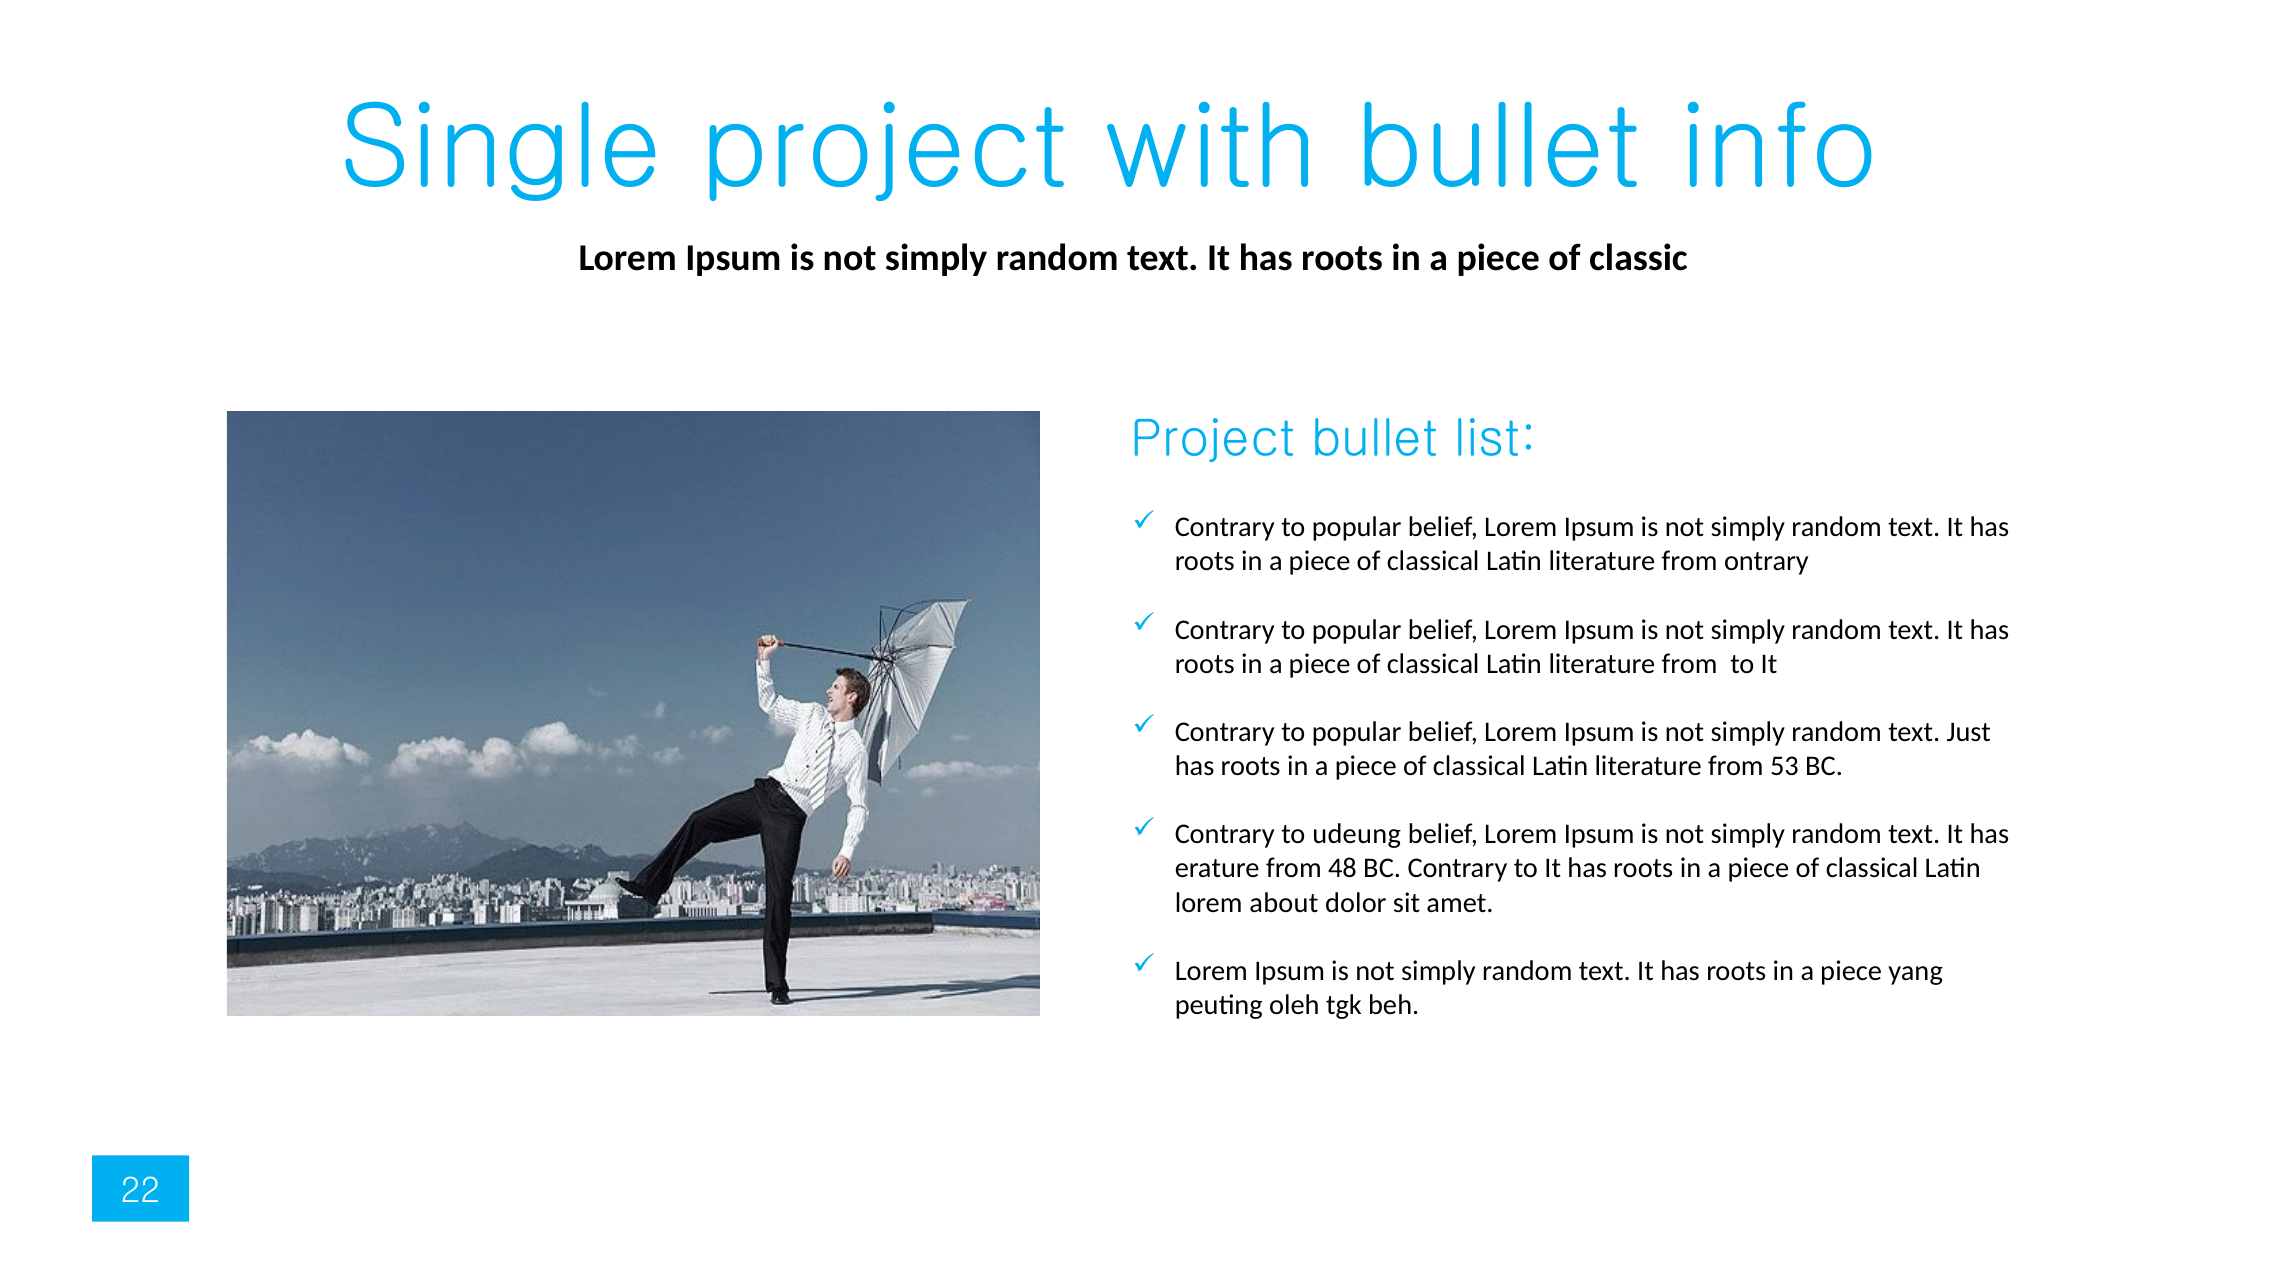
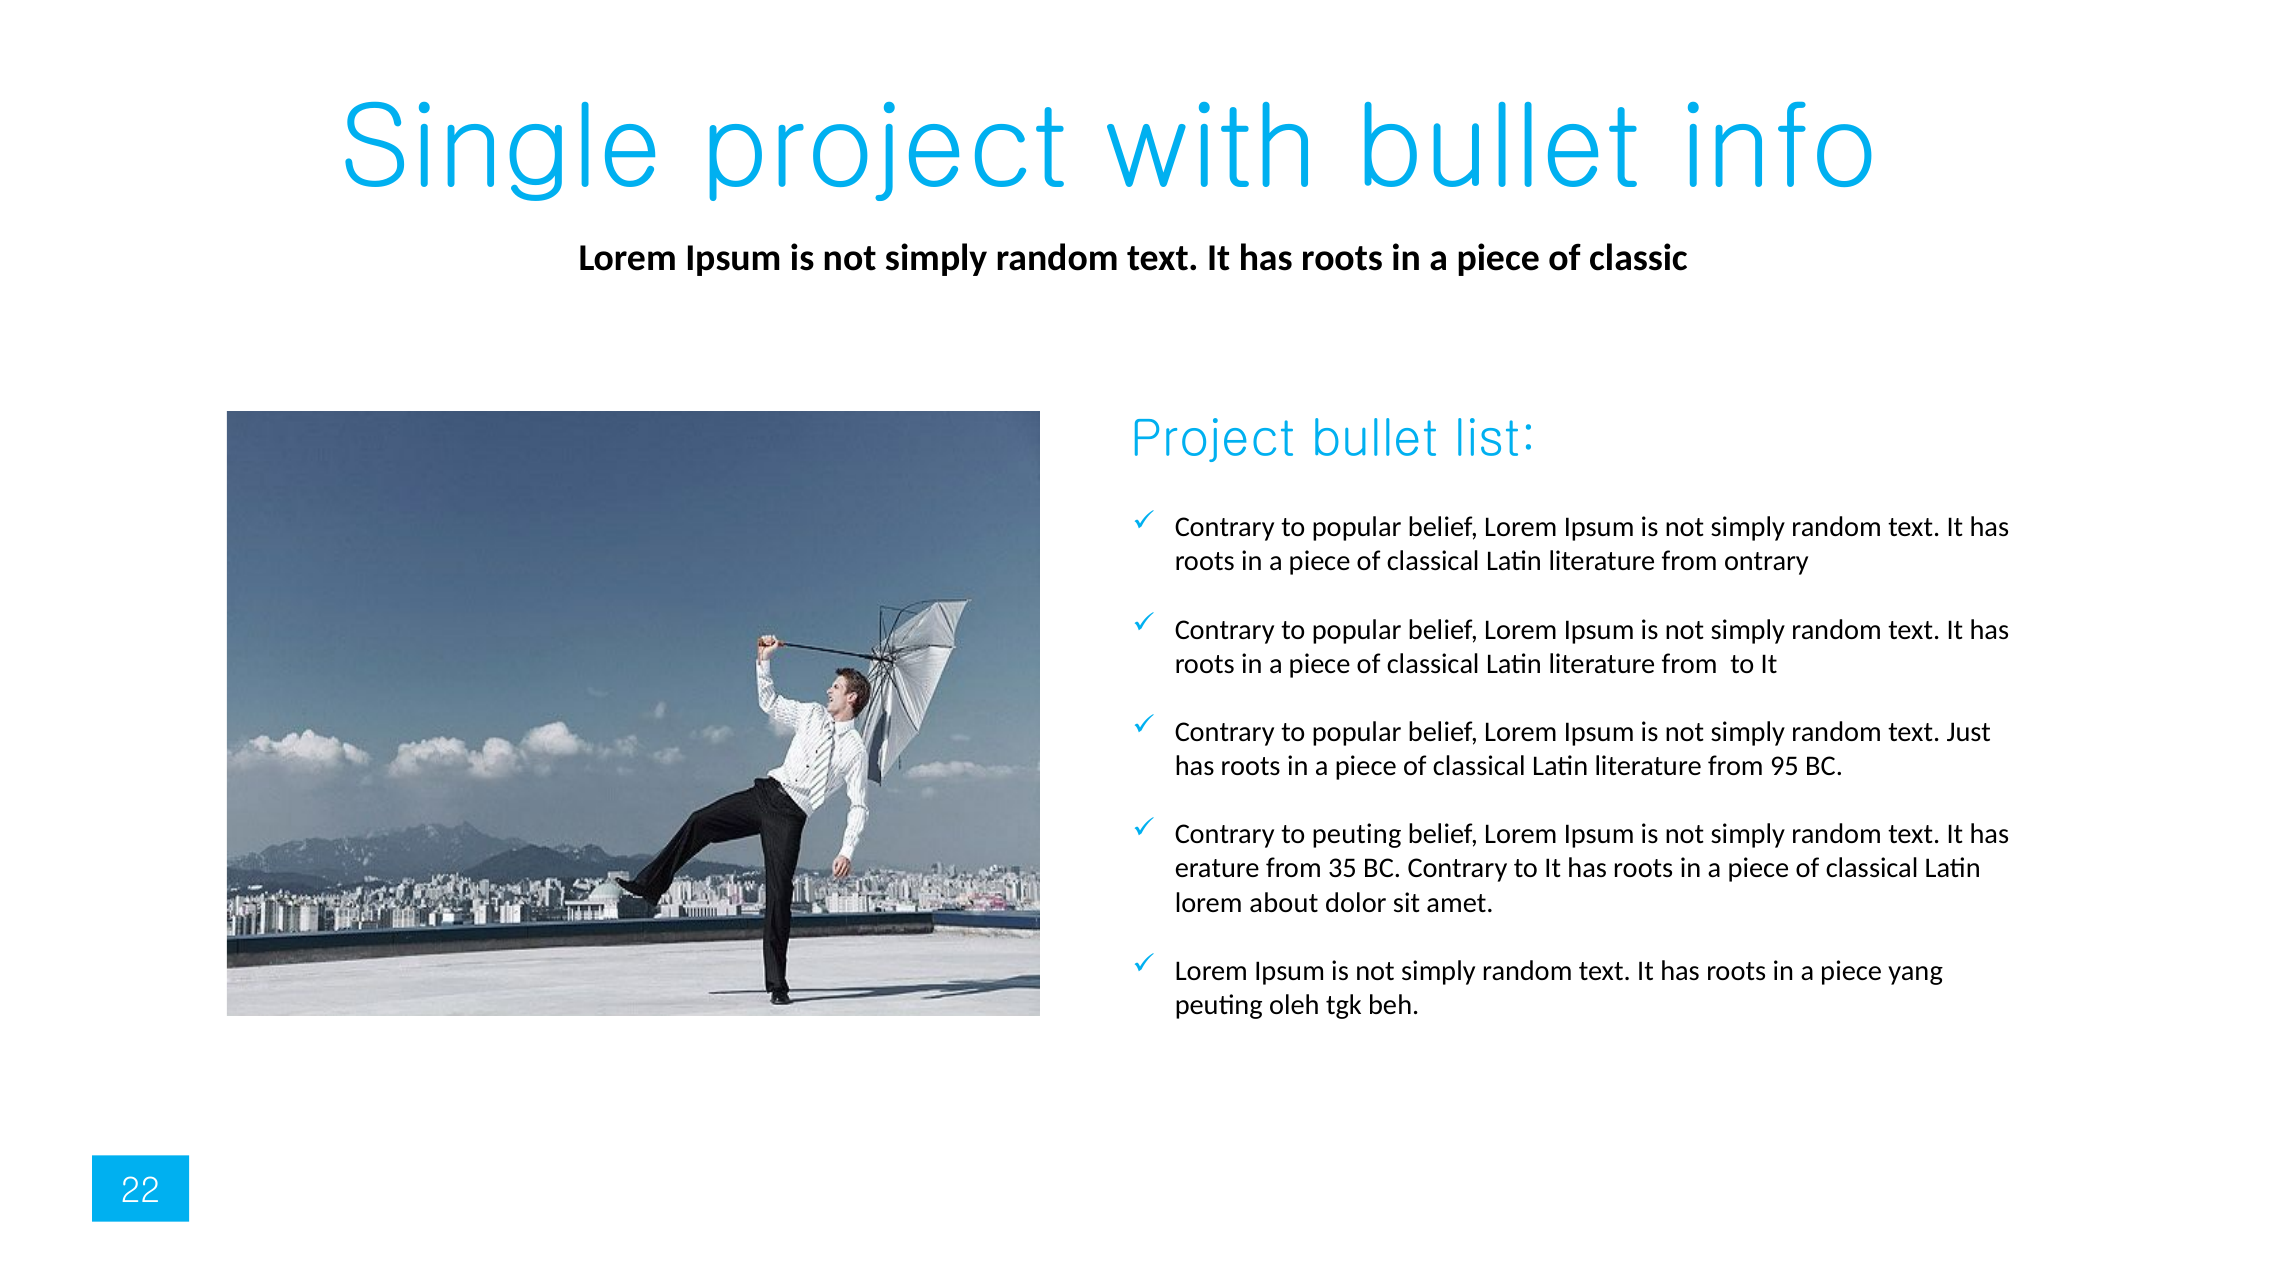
53: 53 -> 95 (1784, 766)
to udeung: udeung -> peuting (1357, 835)
48: 48 -> 35 (1342, 869)
